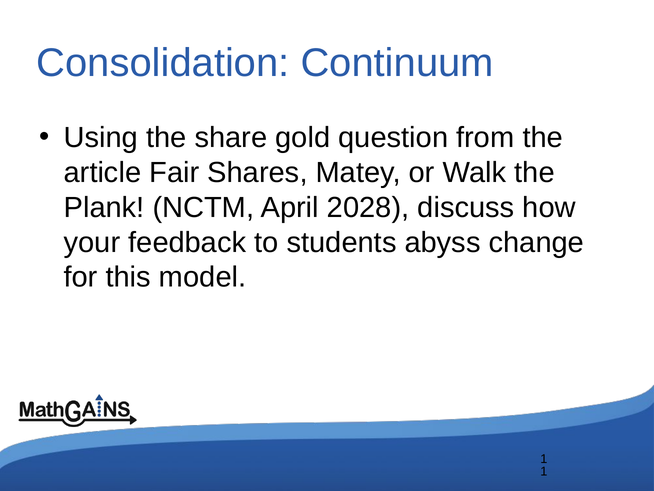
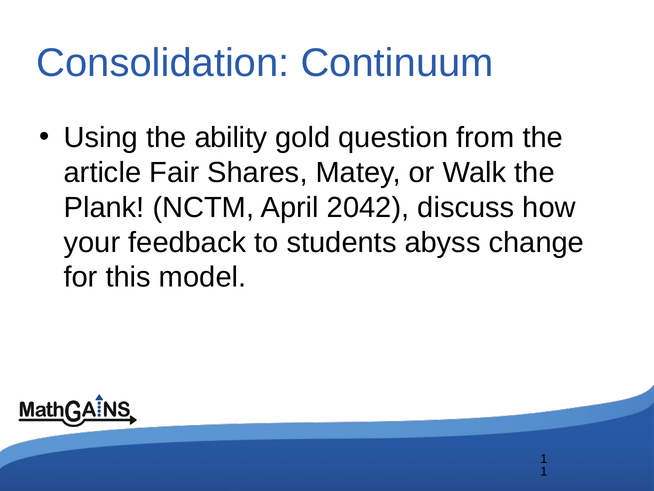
share: share -> ability (231, 138)
2028: 2028 -> 2042 (368, 207)
